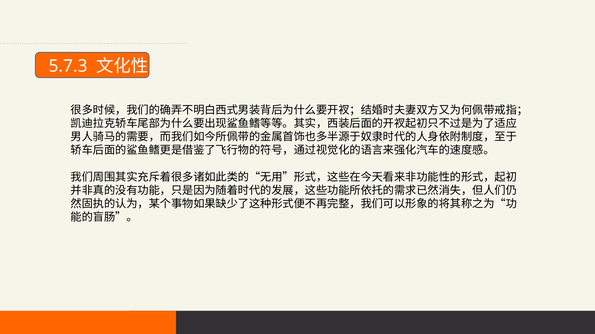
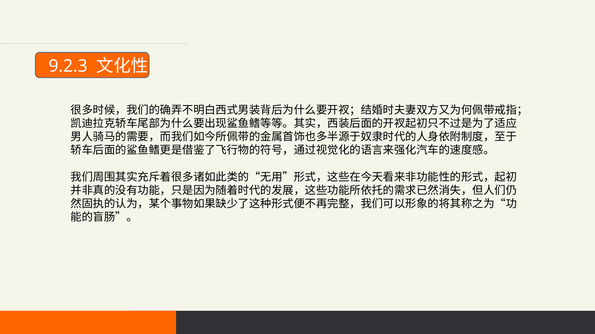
5.7.3: 5.7.3 -> 9.2.3 (68, 66)
